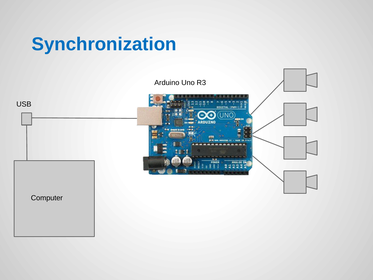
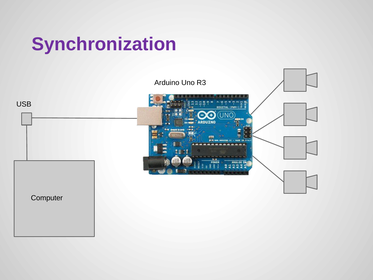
Synchronization colour: blue -> purple (104, 44)
